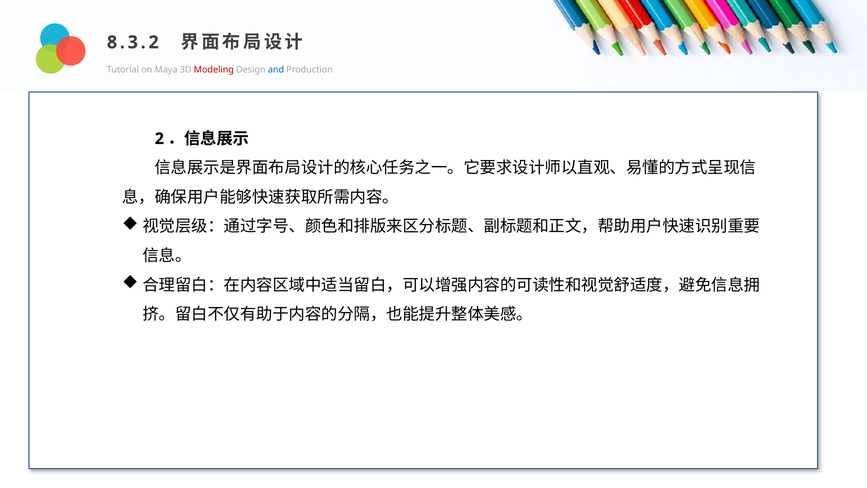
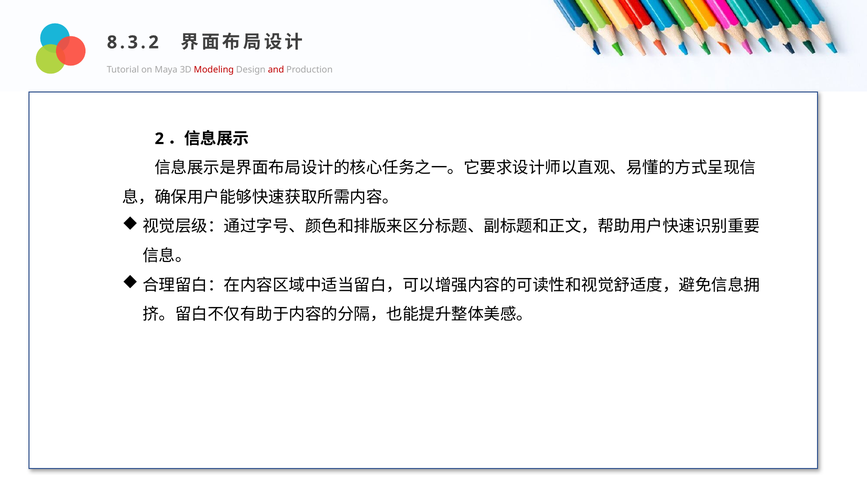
and colour: blue -> red (276, 70)
